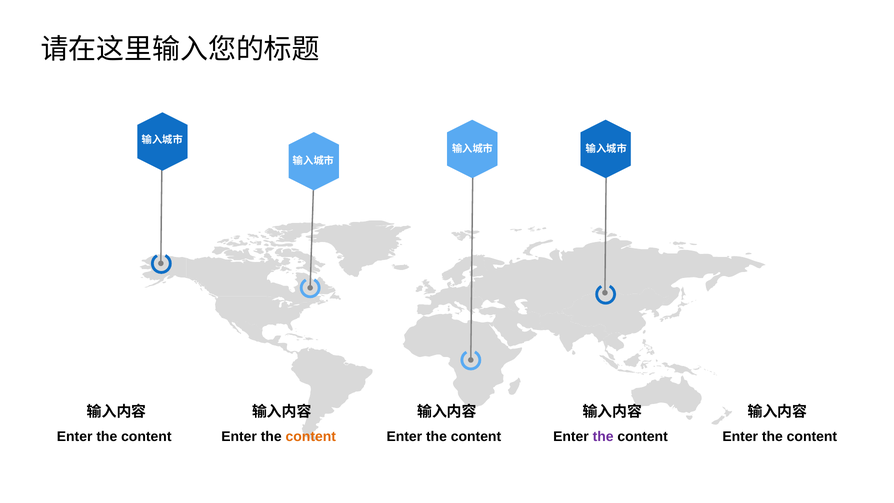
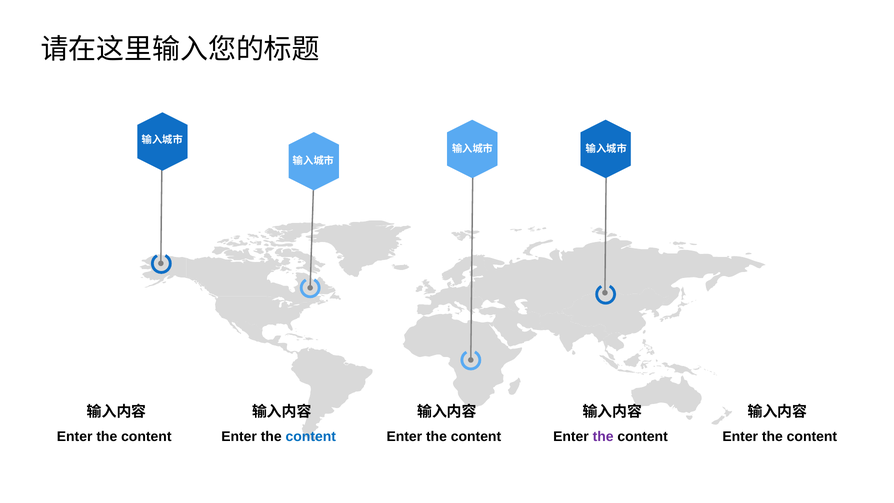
content colour: orange -> blue (311, 436)
